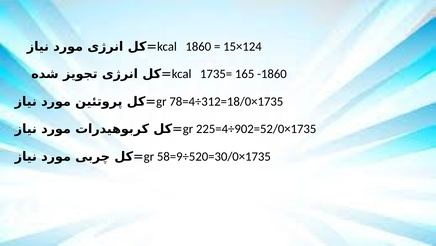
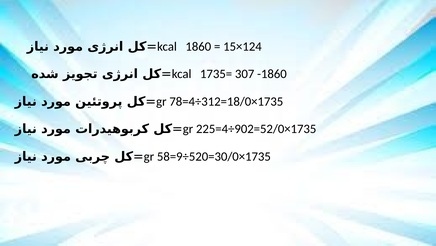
165: 165 -> 307 (245, 74)
